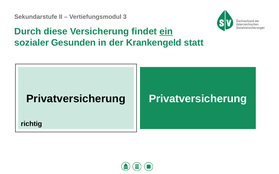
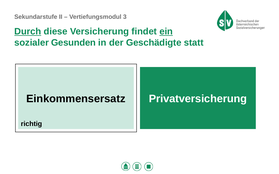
Durch underline: none -> present (28, 32)
Krankengeld: Krankengeld -> Geschädigte (154, 43)
Privatversicherung: Privatversicherung -> Einkommensersatz (76, 99)
